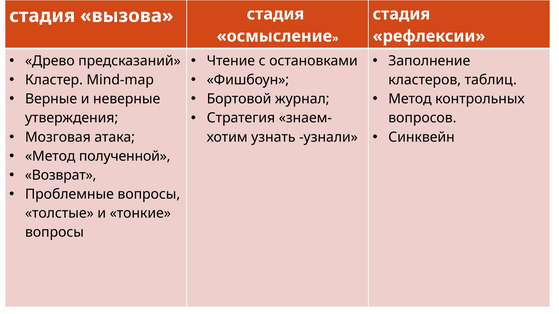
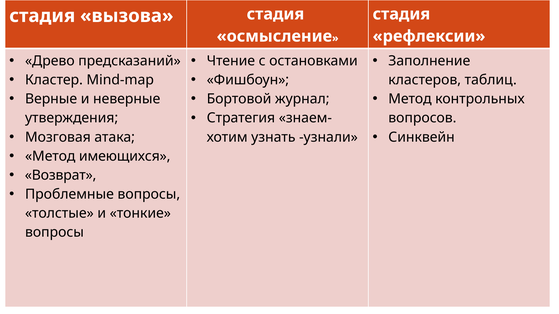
полученной: полученной -> имеющихся (125, 156)
